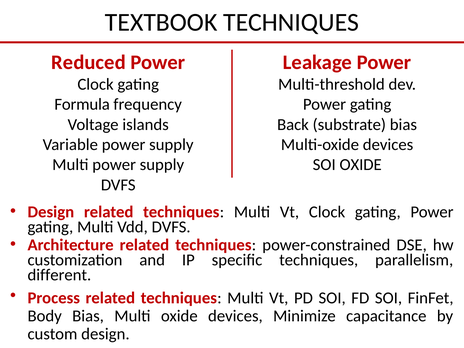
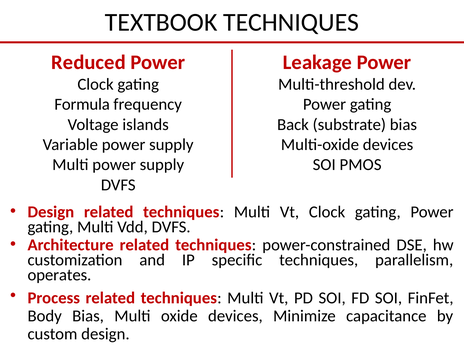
SOI OXIDE: OXIDE -> PMOS (361, 165)
different: different -> operates (59, 275)
